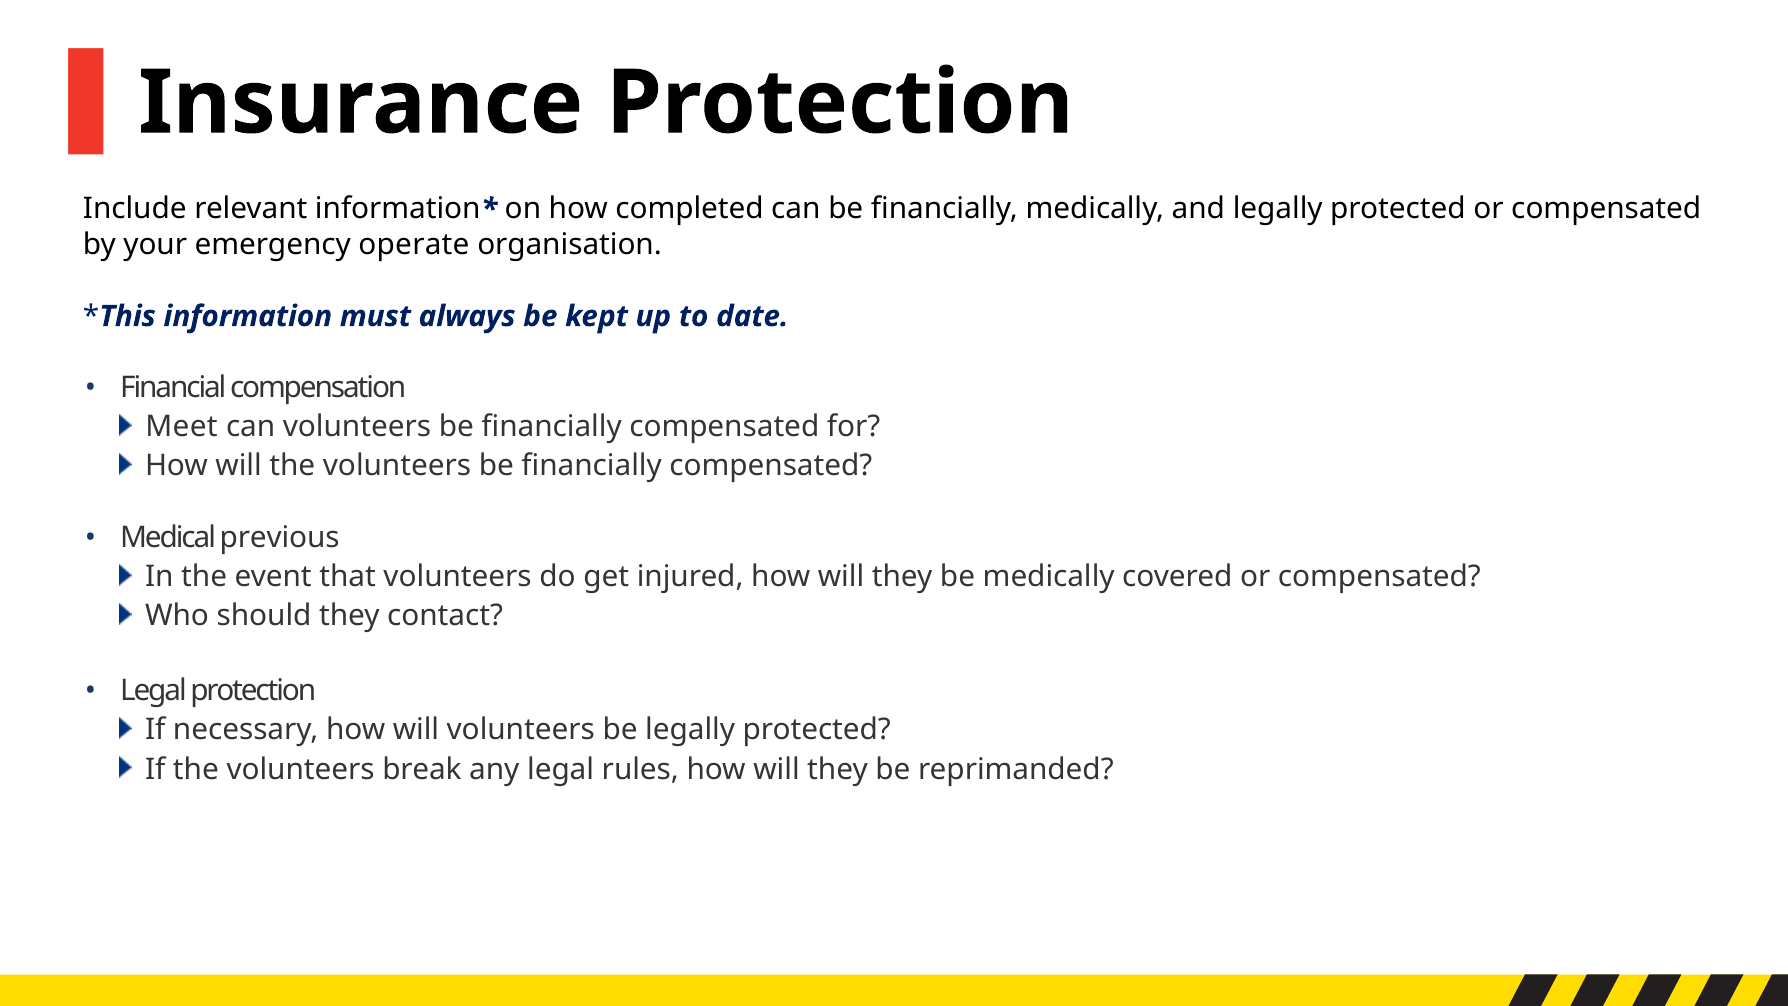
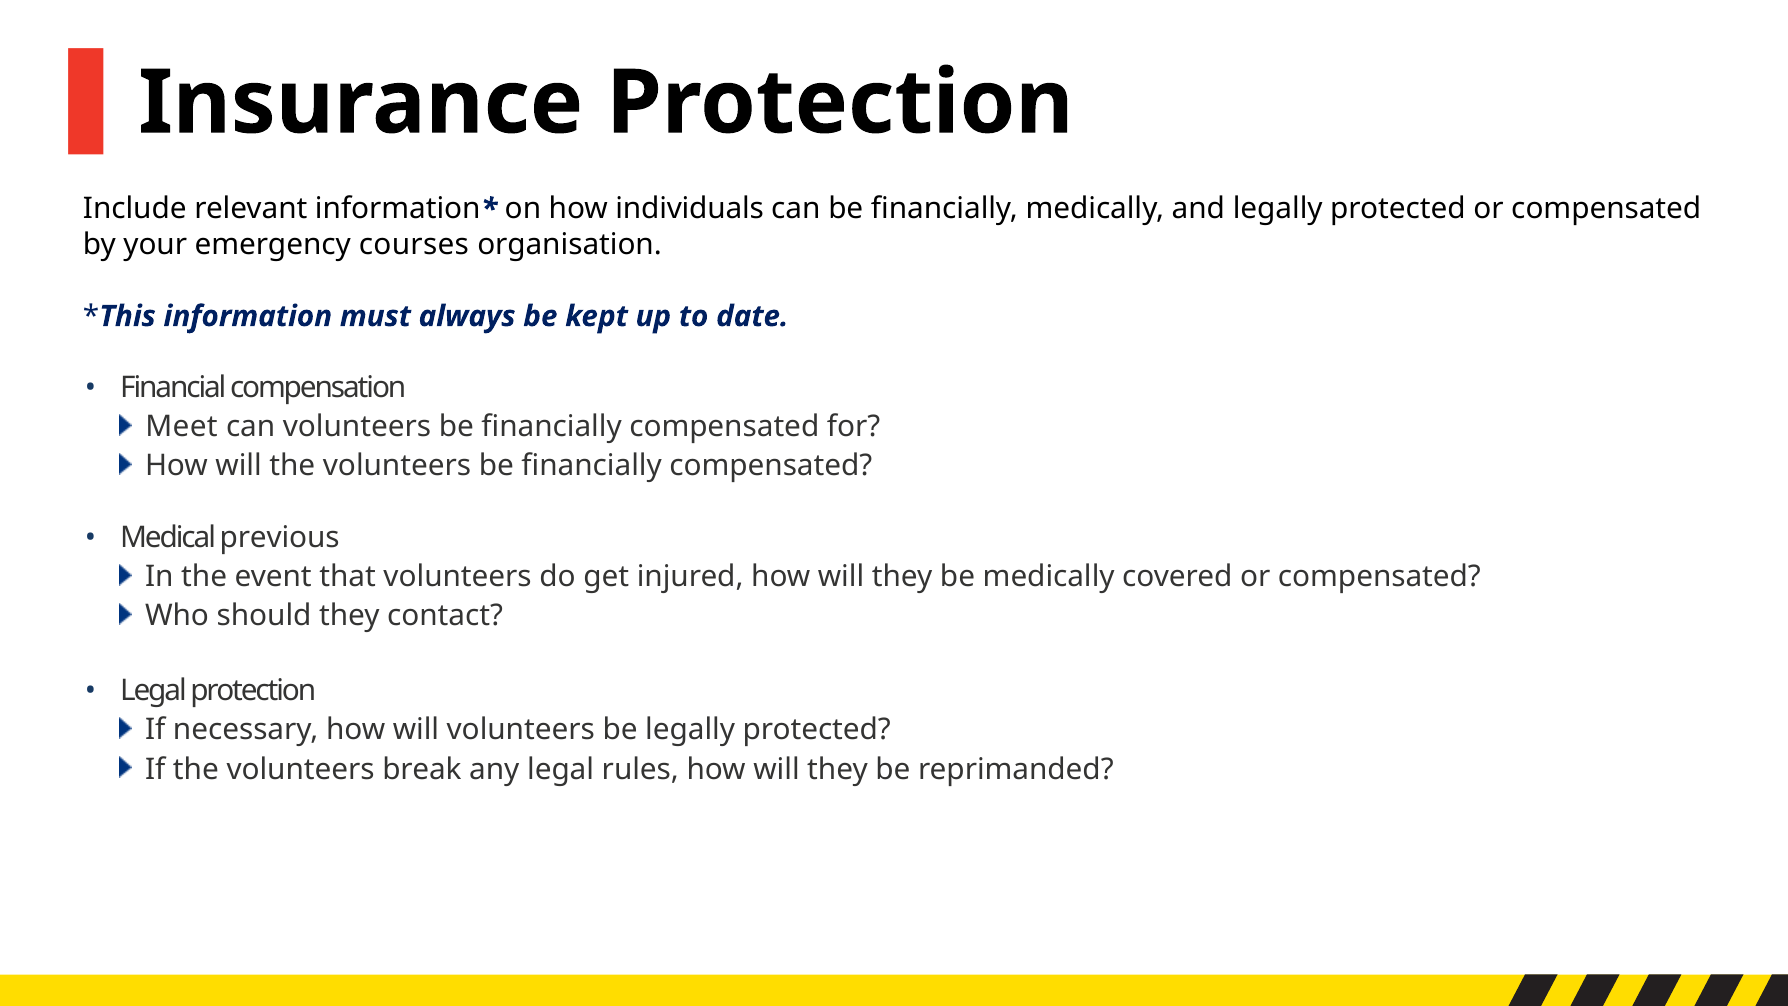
completed: completed -> individuals (690, 209)
operate: operate -> courses (414, 245)
